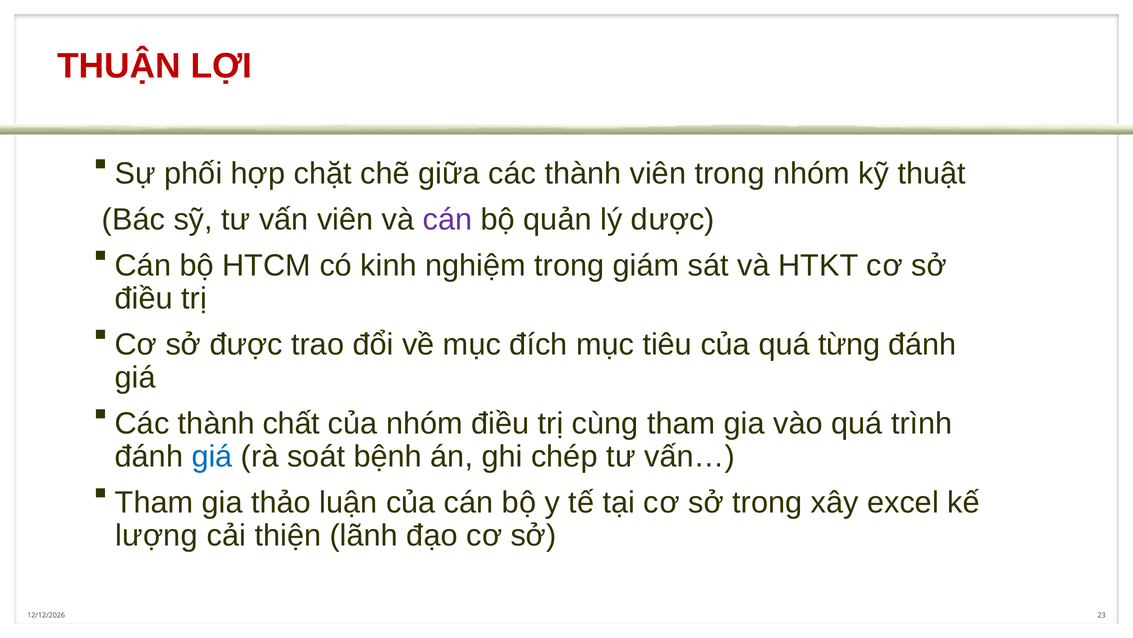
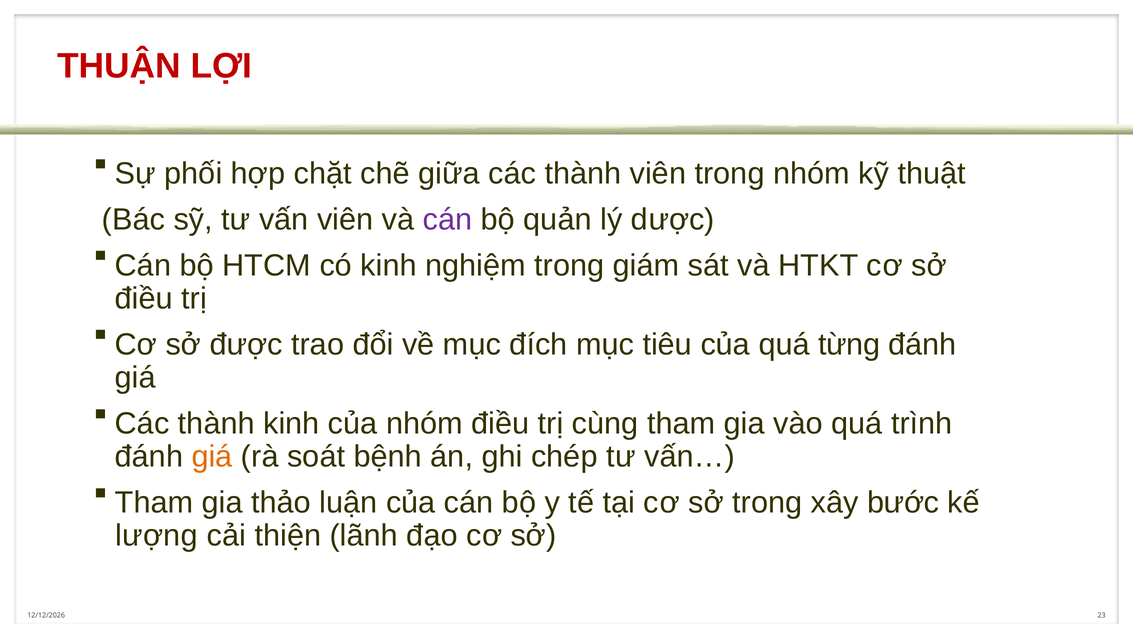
thành chất: chất -> kinh (291, 423)
giá colour: blue -> orange (212, 456)
excel: excel -> bước (903, 502)
